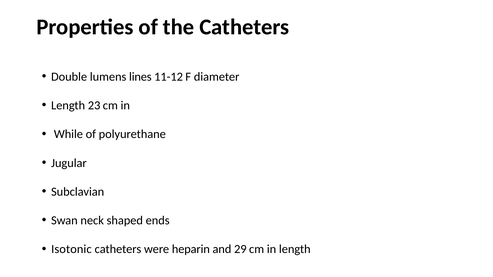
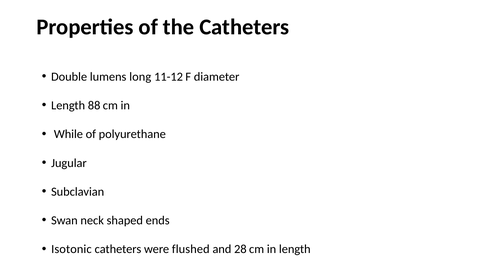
lines: lines -> long (140, 77)
23: 23 -> 88 (94, 106)
heparin: heparin -> flushed (191, 250)
29: 29 -> 28 (240, 250)
